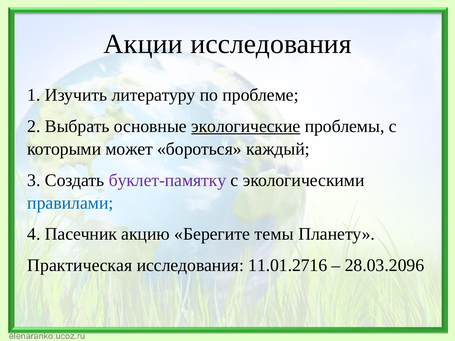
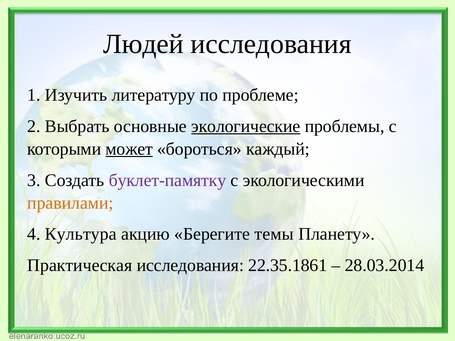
Акции: Акции -> Людей (143, 44)
может underline: none -> present (129, 149)
правилами colour: blue -> orange (70, 203)
Пасечник: Пасечник -> Культура (81, 234)
11.01.2716: 11.01.2716 -> 22.35.1861 (288, 266)
28.03.2096: 28.03.2096 -> 28.03.2014 (385, 266)
